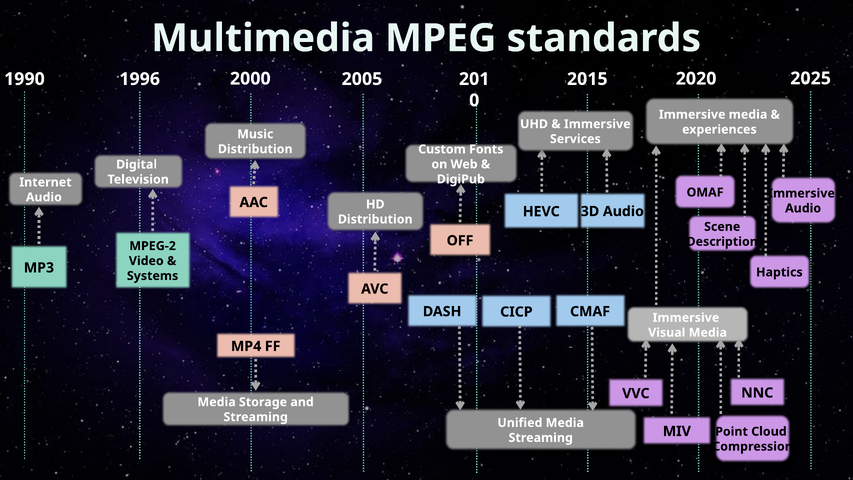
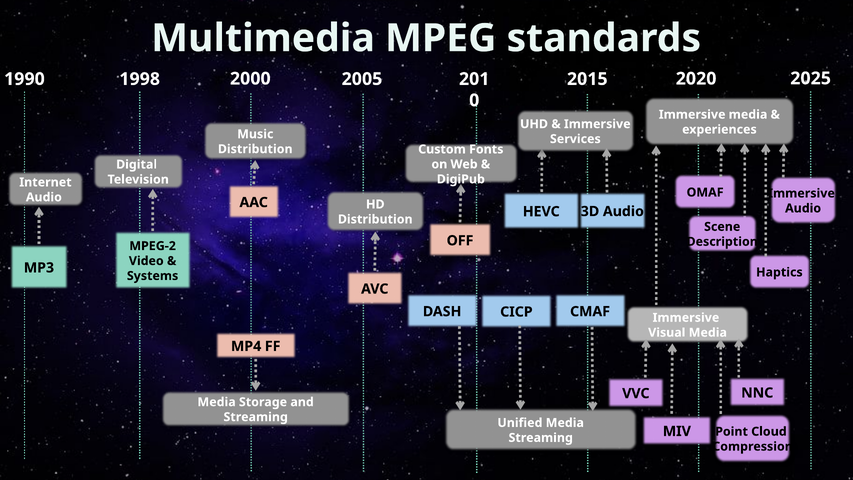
1996: 1996 -> 1998 (140, 79)
